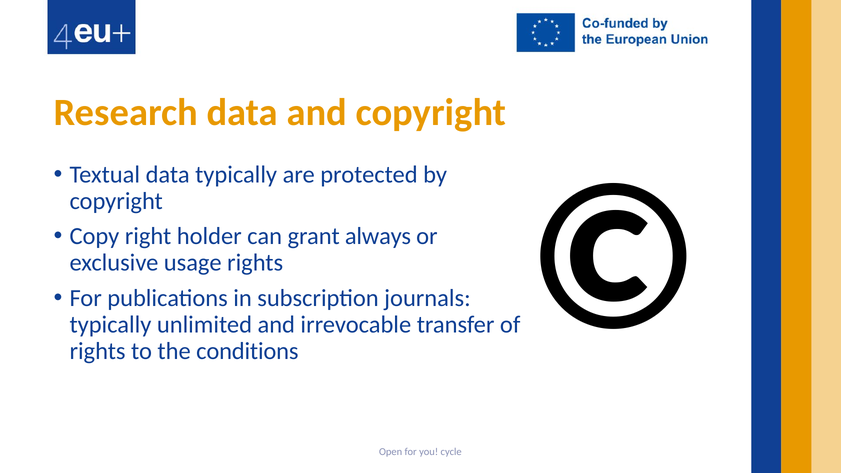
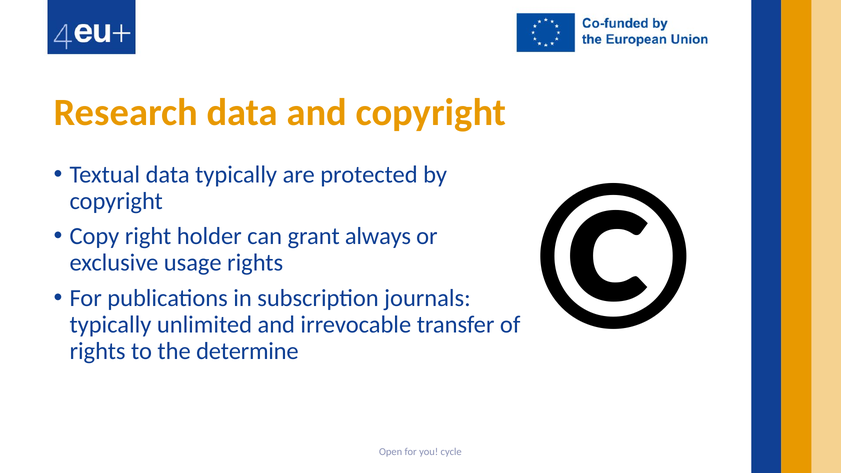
conditions: conditions -> determine (247, 351)
